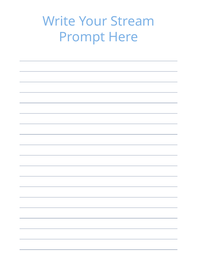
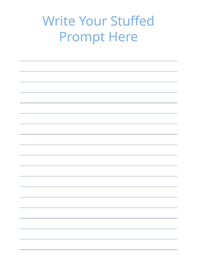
Stream: Stream -> Stuffed (133, 21)
